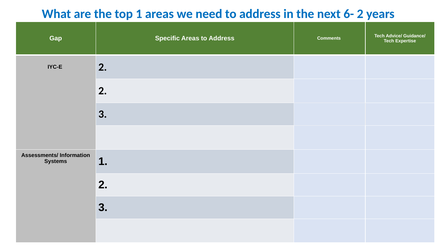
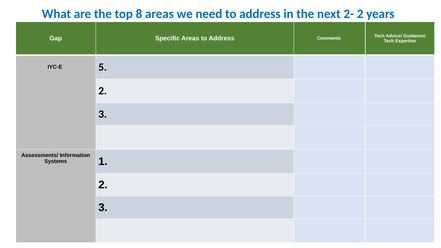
top 1: 1 -> 8 (139, 14)
6-: 6- -> 2- (349, 14)
IYC-E 2: 2 -> 5 (103, 67)
